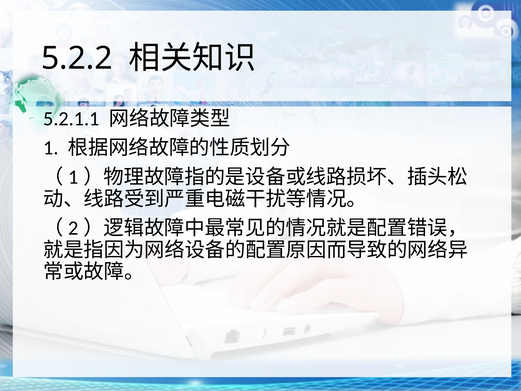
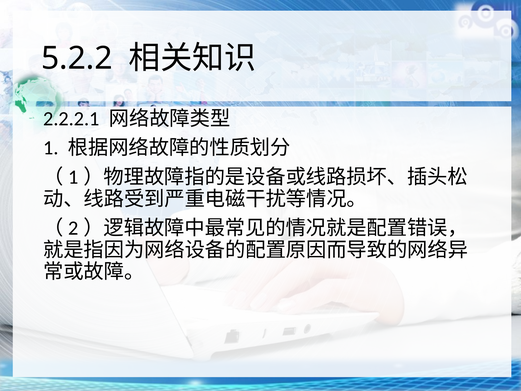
5.2.1.1: 5.2.1.1 -> 2.2.2.1 (71, 119)
